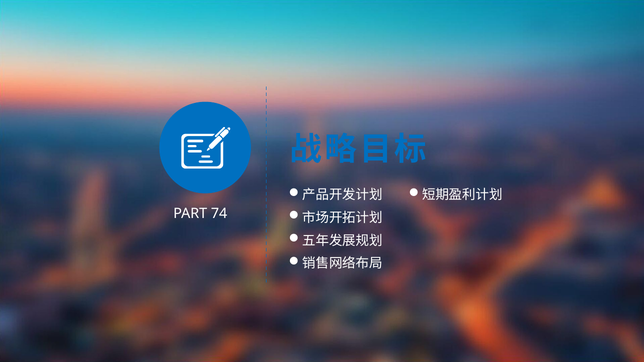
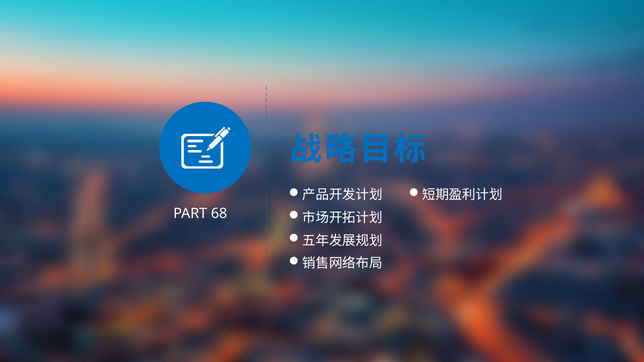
74: 74 -> 68 (219, 214)
